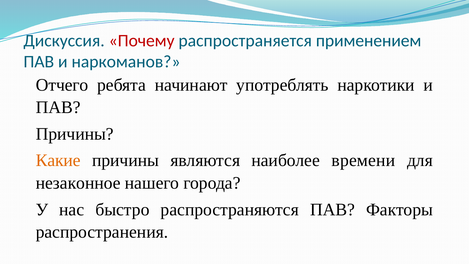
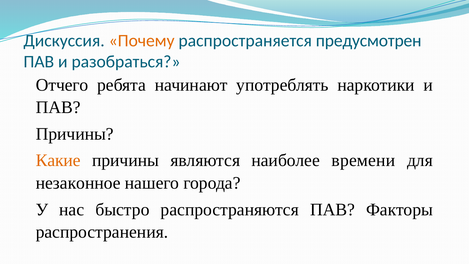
Почему colour: red -> orange (142, 41)
применением: применением -> предусмотрен (369, 41)
наркоманов: наркоманов -> разобраться (126, 62)
